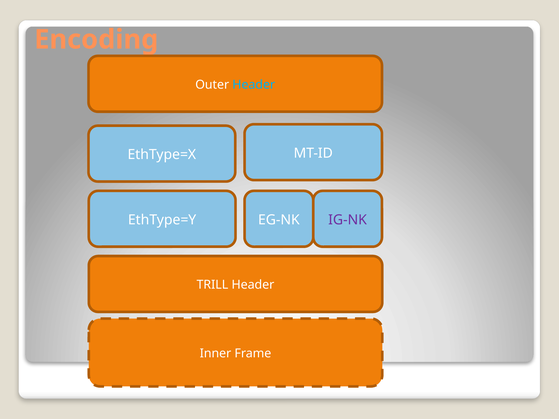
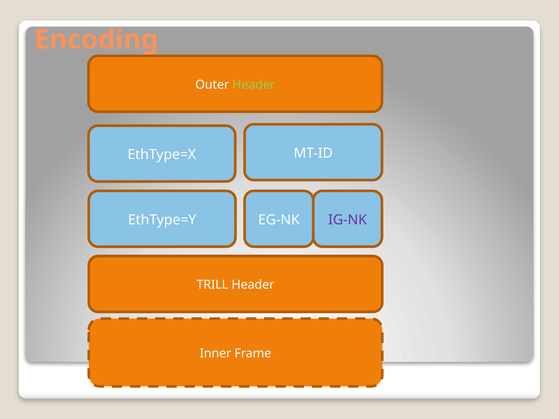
Header colour: light blue -> light green (254, 85)
